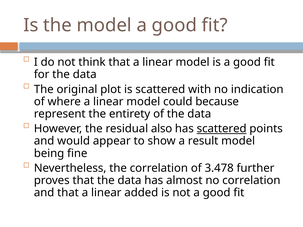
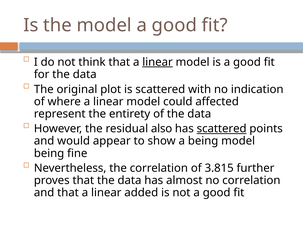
linear underline: none -> present (158, 62)
because: because -> affected (217, 102)
a result: result -> being (203, 141)
3.478: 3.478 -> 3.815 (219, 168)
